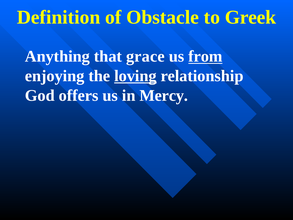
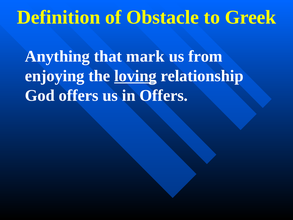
grace: grace -> mark (145, 56)
from underline: present -> none (205, 56)
in Mercy: Mercy -> Offers (164, 95)
